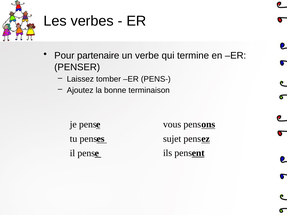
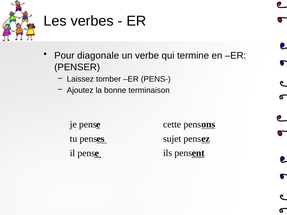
partenaire: partenaire -> diagonale (98, 56)
vous: vous -> cette (172, 125)
